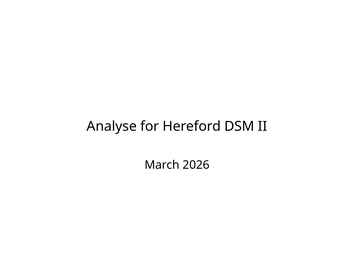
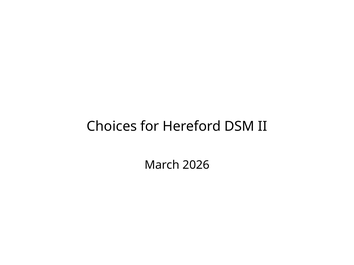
Analyse: Analyse -> Choices (112, 127)
